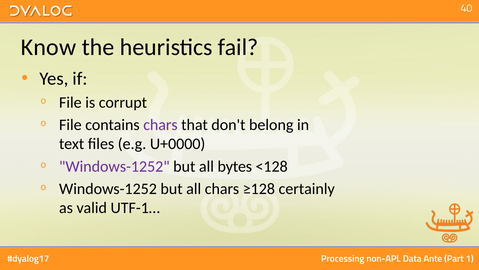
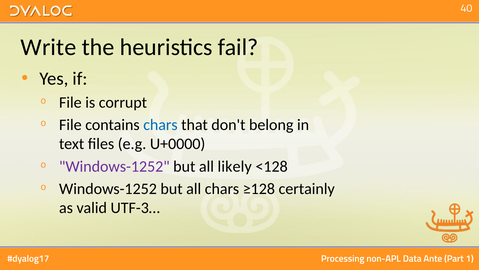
Know: Know -> Write (48, 47)
chars colour: purple -> blue (160, 125)
bytes: bytes -> likely (235, 166)
UTF-1…: UTF-1… -> UTF-3… (135, 208)
